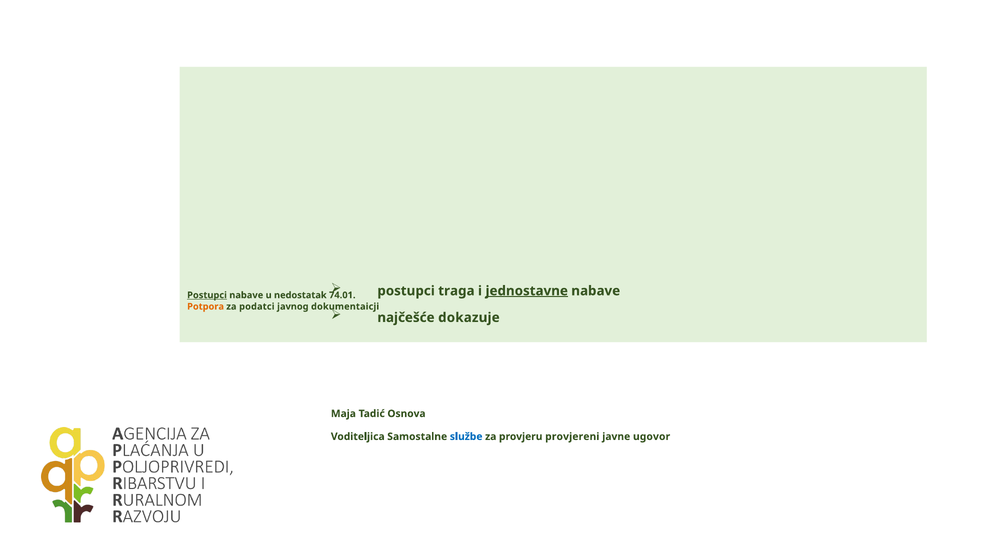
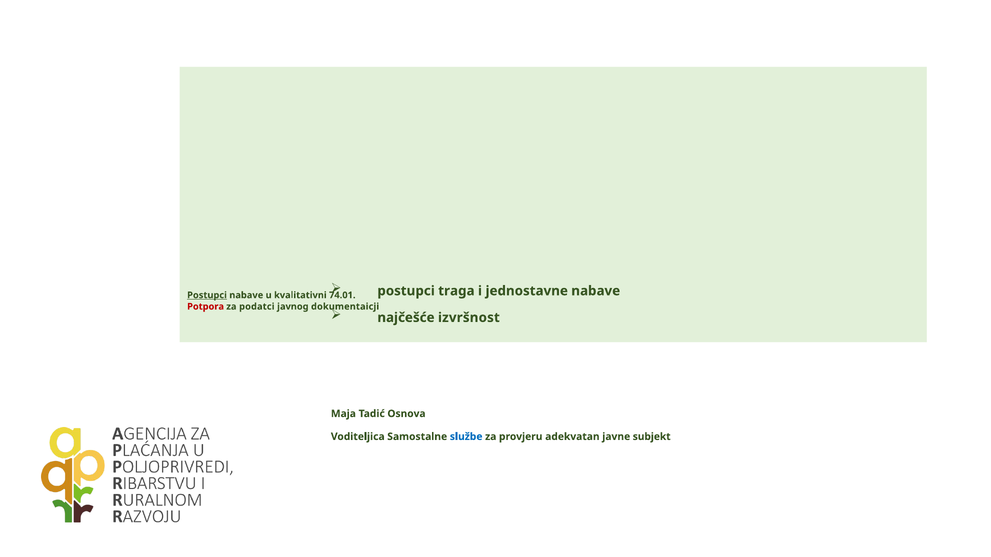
jednostavne underline: present -> none (527, 291)
nedostatak: nedostatak -> kvalitativni (300, 295)
Potpora colour: orange -> red (206, 307)
dokazuje: dokazuje -> izvršnost (469, 318)
provjereni: provjereni -> adekvatan (572, 437)
ugovor: ugovor -> subjekt (652, 437)
